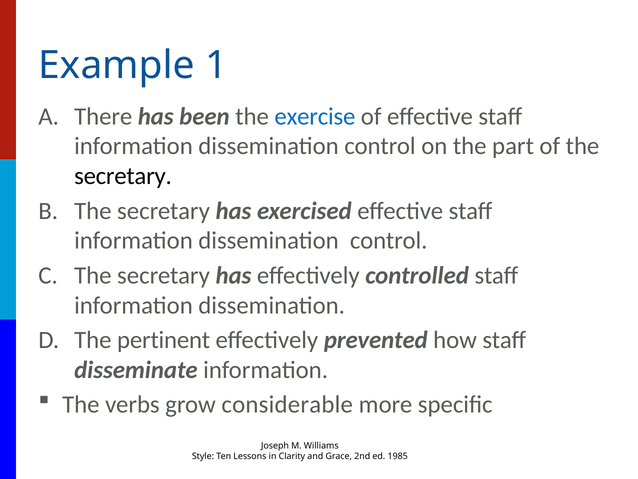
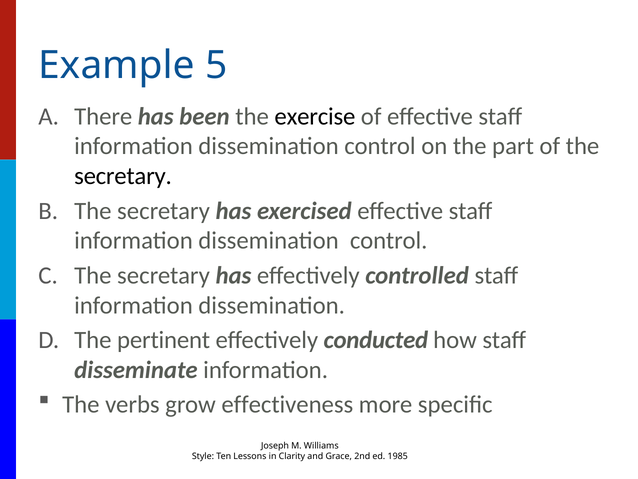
1: 1 -> 5 (216, 65)
exercise colour: blue -> black (315, 116)
prevented: prevented -> conducted (376, 340)
considerable: considerable -> effectiveness (287, 404)
